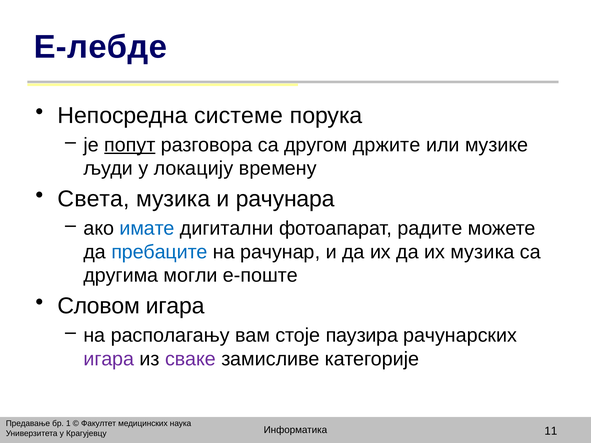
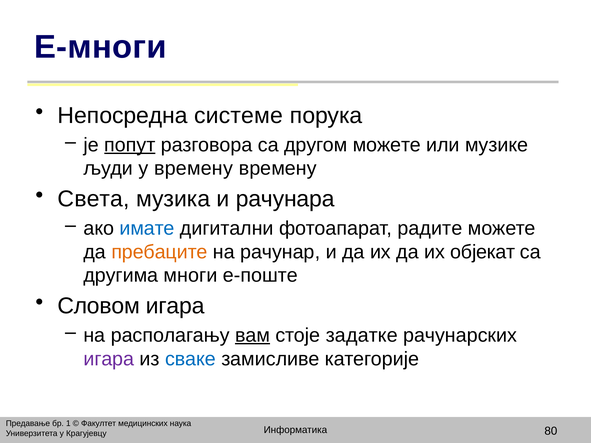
Е‑лебде: Е‑лебде -> Е‑многи (100, 47)
другом држите: држите -> можете (387, 145)
у локацију: локацију -> времену (194, 169)
пребаците colour: blue -> orange (159, 252)
их музика: музика -> објекат (483, 252)
могли: могли -> многи (191, 276)
вам underline: none -> present (253, 335)
паузира: паузира -> задатке (362, 335)
сваке colour: purple -> blue (190, 359)
11: 11 -> 80 (551, 431)
